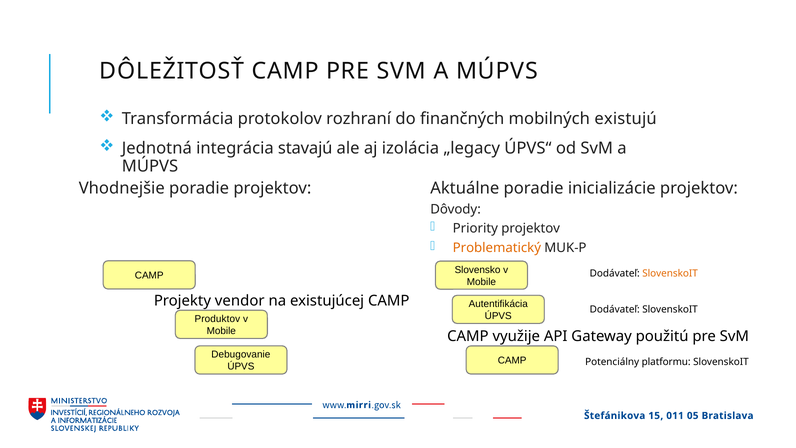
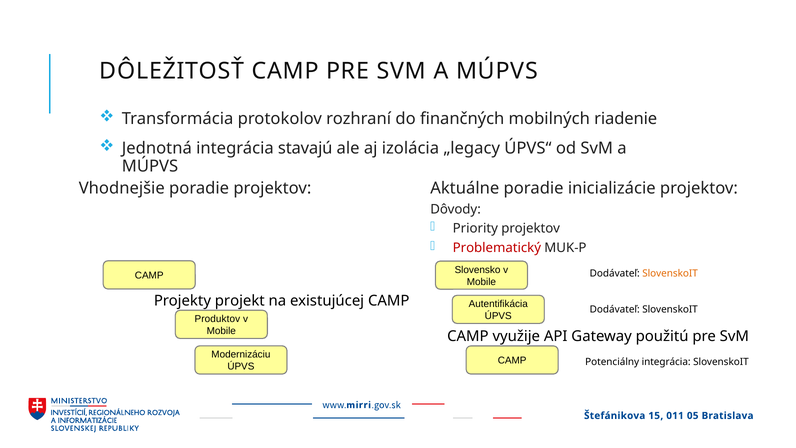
existujú: existujú -> riadenie (626, 119)
Problematický colour: orange -> red (497, 248)
vendor: vendor -> projekt (240, 301)
Debugovanie: Debugovanie -> Modernizáciu (241, 354)
Potenciálny platformu: platformu -> integrácia (666, 362)
